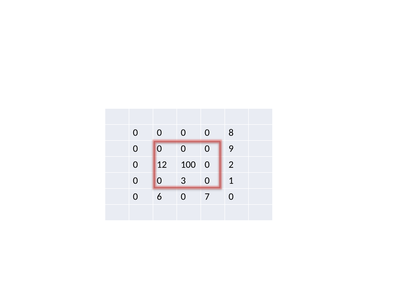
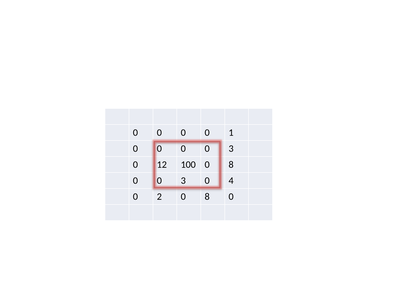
8: 8 -> 1 (231, 132)
9: 9 -> 3 (231, 148)
2: 2 -> 8 (231, 164)
1: 1 -> 4 (231, 180)
6: 6 -> 2 (159, 196)
7: 7 -> 8 (207, 196)
